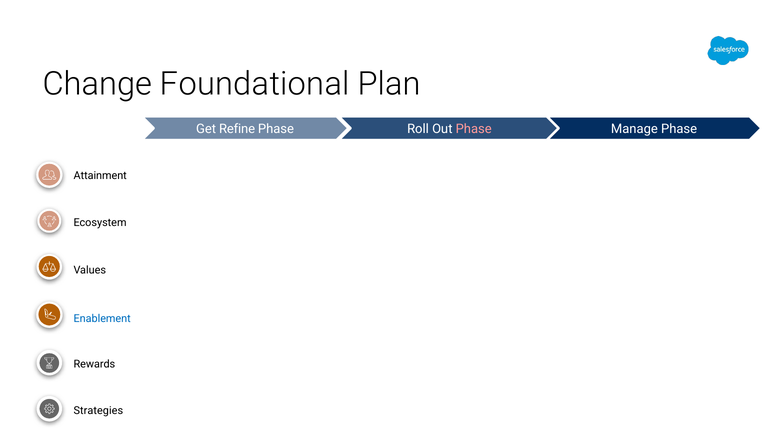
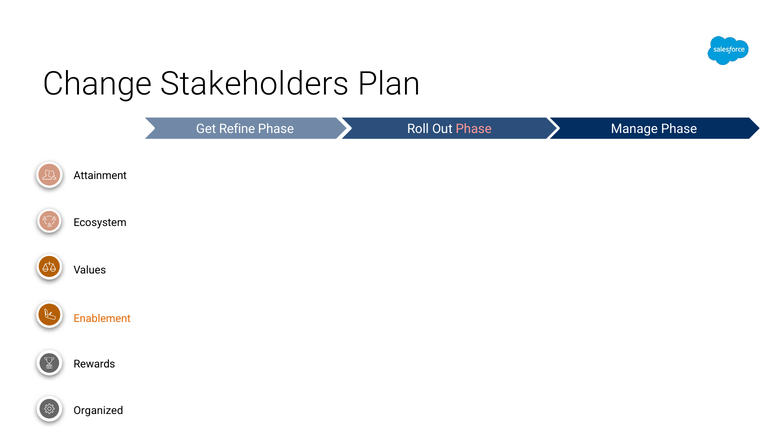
Foundational: Foundational -> Stakeholders (255, 84)
Enablement colour: blue -> orange (102, 318)
Strategies: Strategies -> Organized (98, 410)
